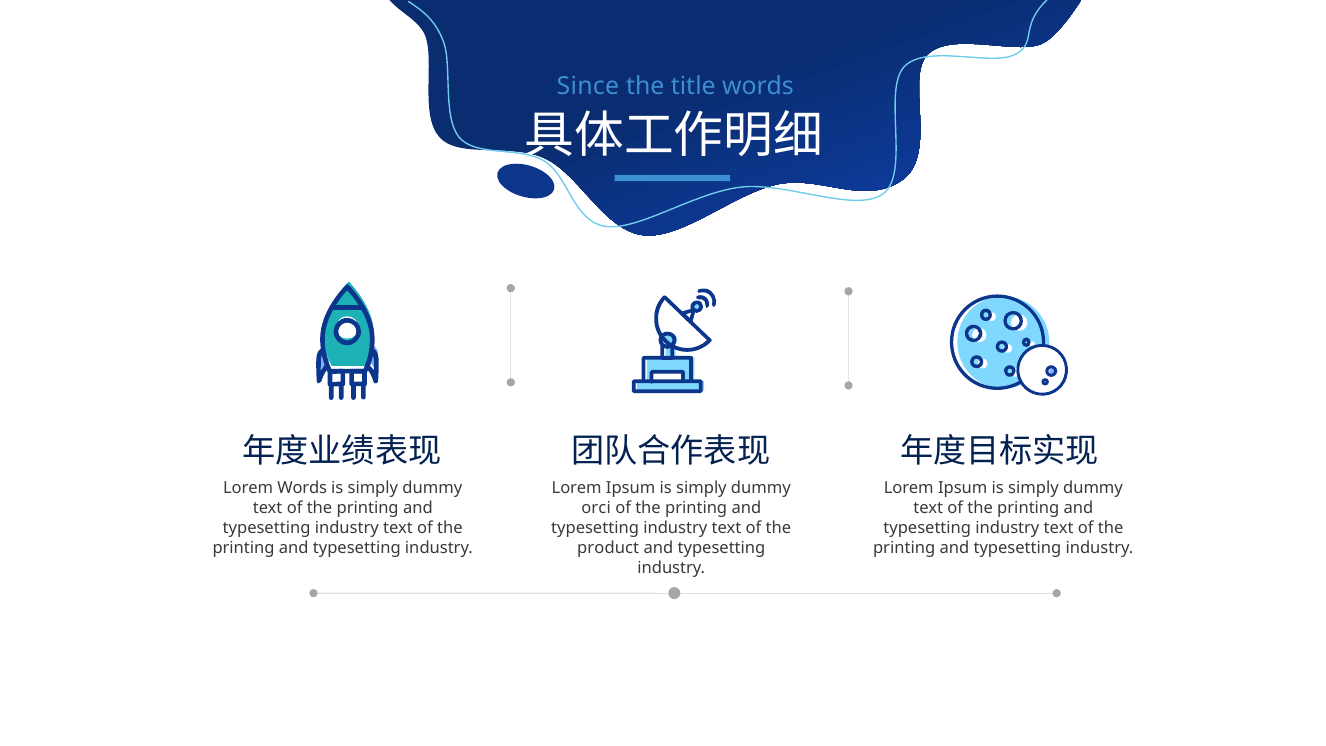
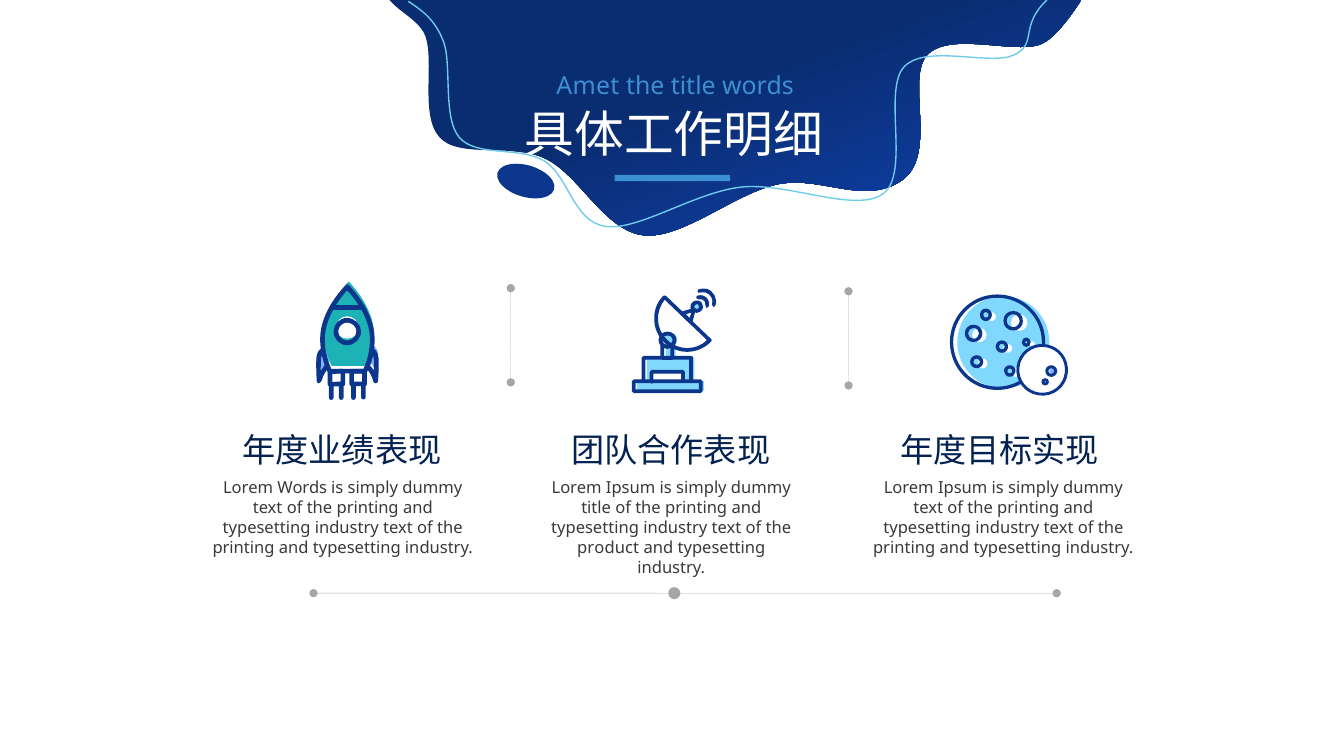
Since: Since -> Amet (588, 86)
orci: orci -> title (596, 508)
